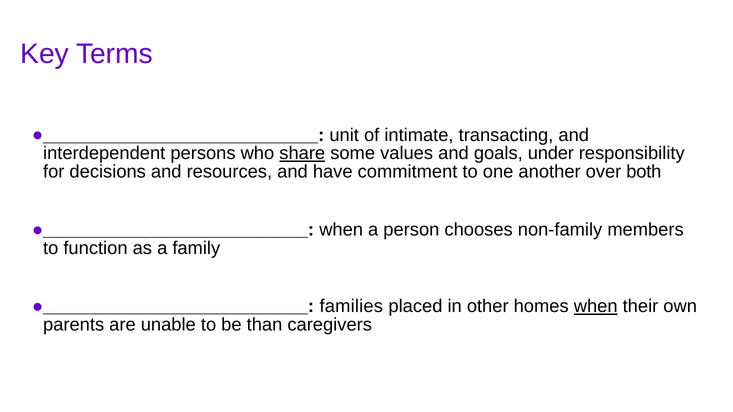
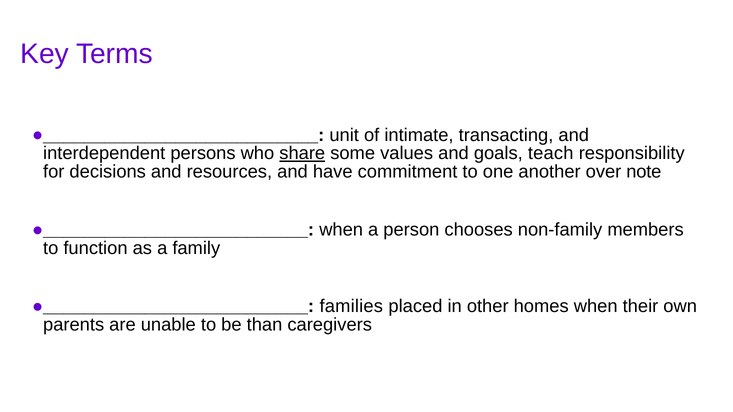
under: under -> teach (551, 154)
both: both -> note (644, 172)
when underline: present -> none (596, 307)
